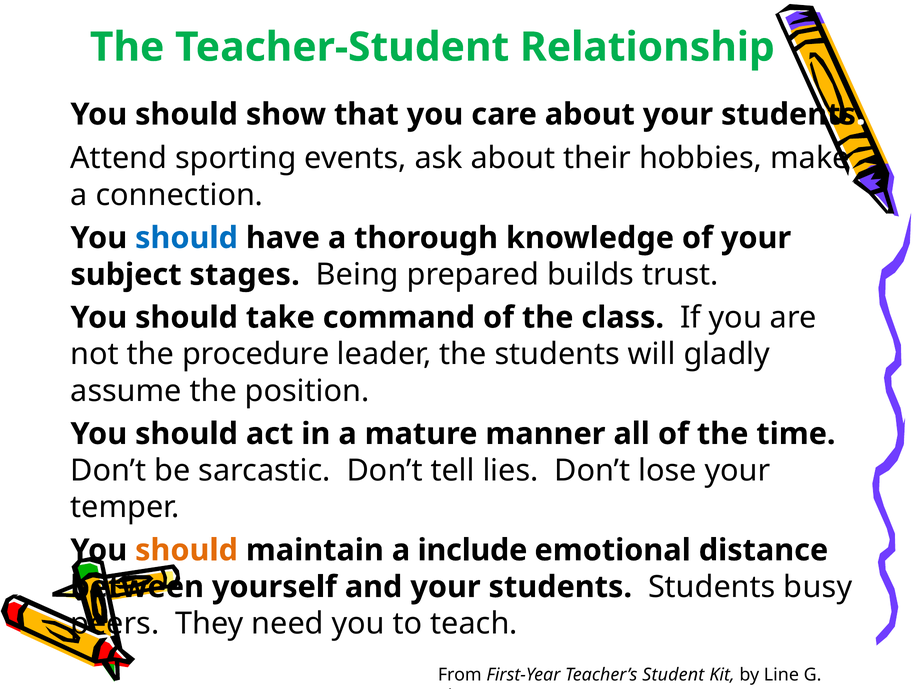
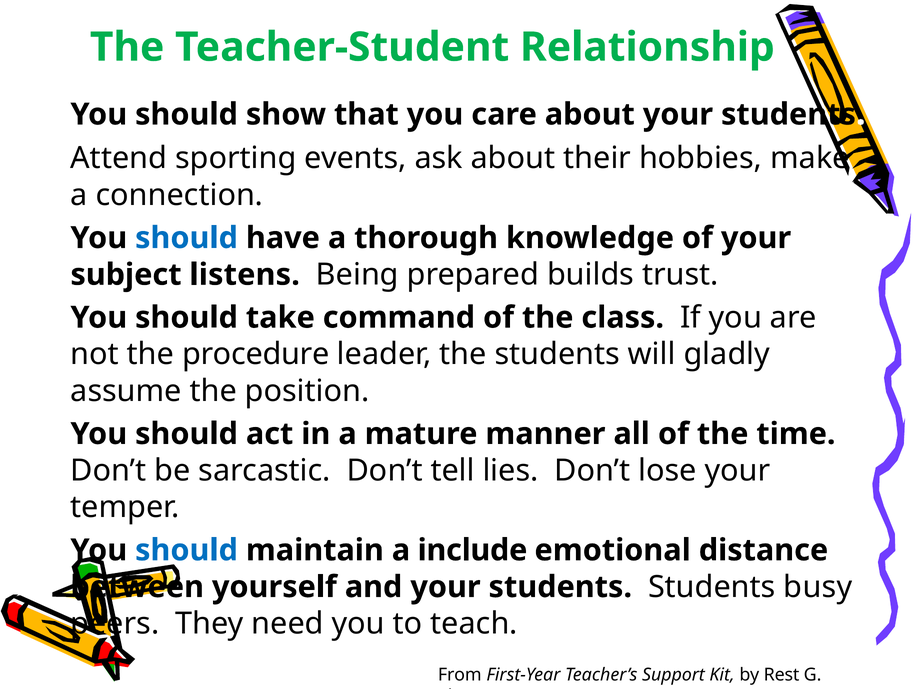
stages: stages -> listens (245, 275)
should colour: orange -> blue (187, 550)
Student: Student -> Support (673, 675)
Line: Line -> Rest (782, 675)
